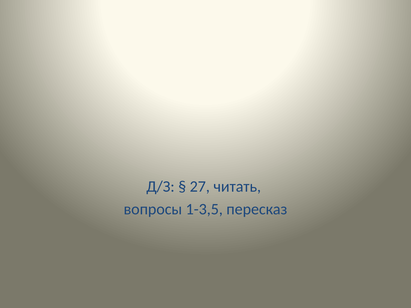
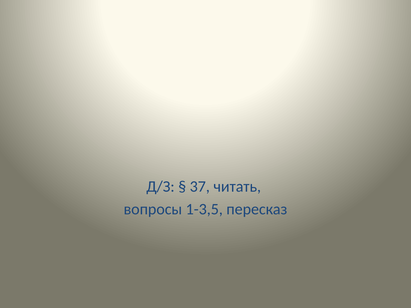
27: 27 -> 37 (200, 187)
